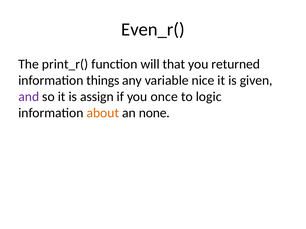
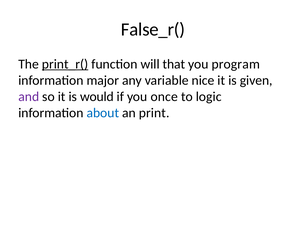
Even_r(: Even_r( -> False_r( (153, 30)
print_r( underline: none -> present (65, 64)
returned: returned -> program (236, 64)
things: things -> major (103, 81)
assign: assign -> would (97, 97)
about colour: orange -> blue (103, 113)
none: none -> print (154, 113)
